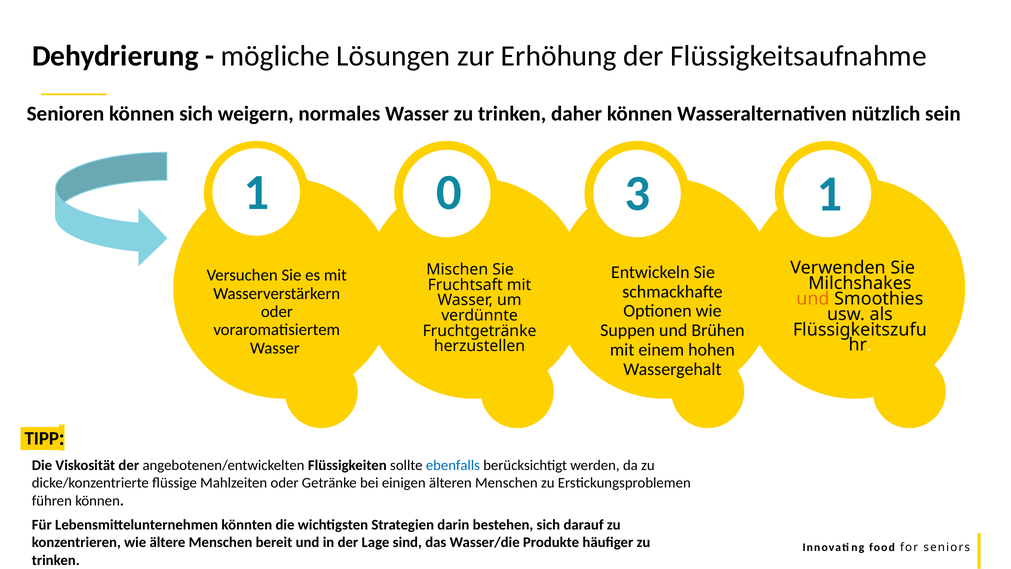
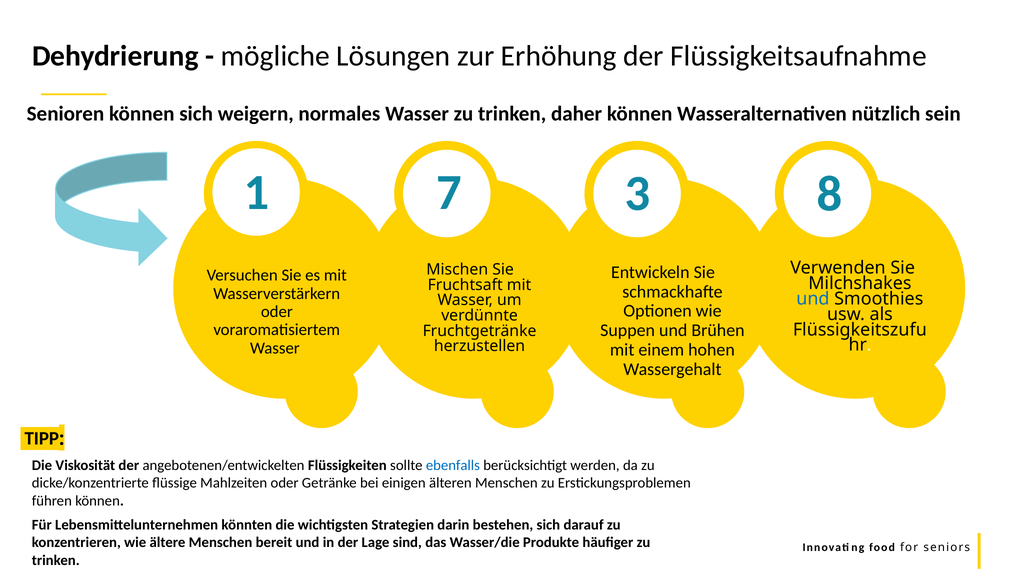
0: 0 -> 7 (449, 192)
3 1: 1 -> 8 (829, 194)
und colour: orange -> blue (813, 298)
